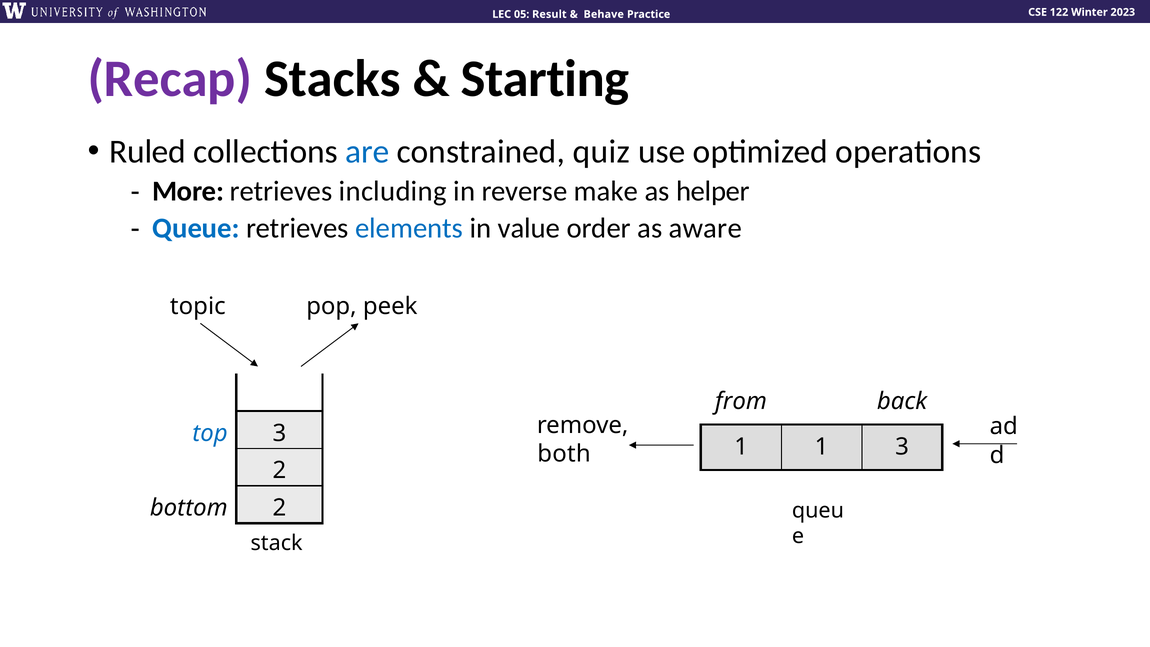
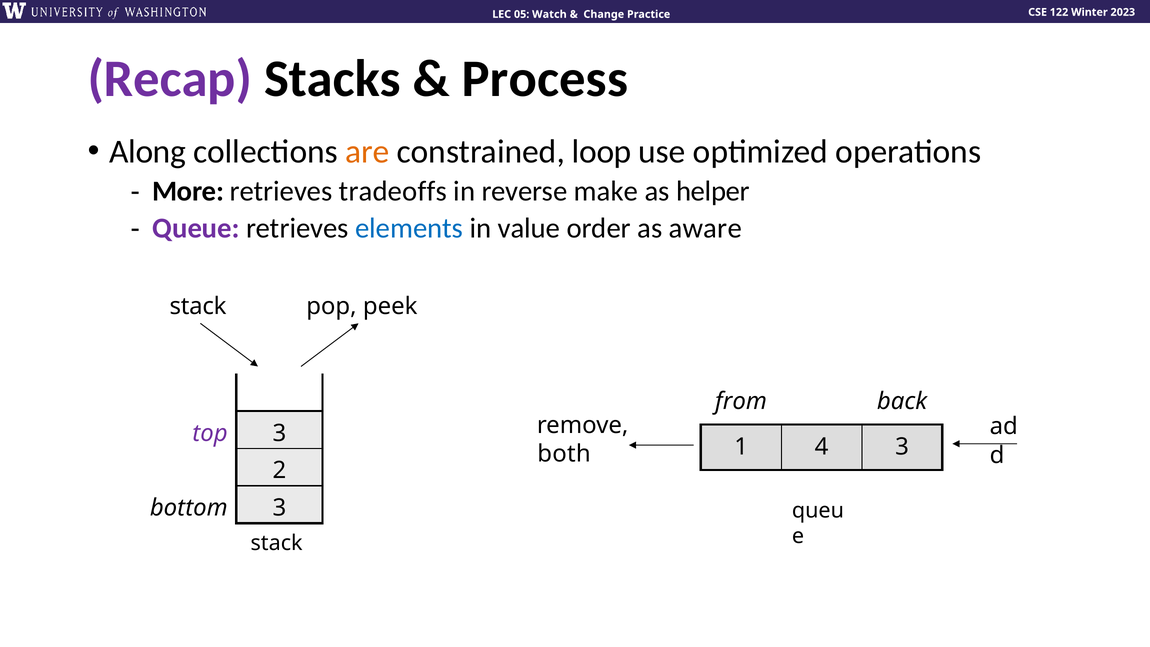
Result: Result -> Watch (549, 14)
Behave: Behave -> Change (604, 14)
Starting: Starting -> Process (545, 79)
Ruled: Ruled -> Along (148, 152)
are colour: blue -> orange (368, 152)
quiz: quiz -> loop (602, 152)
including: including -> tradeoffs (393, 191)
Queue colour: blue -> purple (196, 228)
topic: topic -> stack (198, 306)
top colour: blue -> purple (210, 433)
1 1: 1 -> 4 (822, 447)
bottom 2: 2 -> 3 (279, 508)
